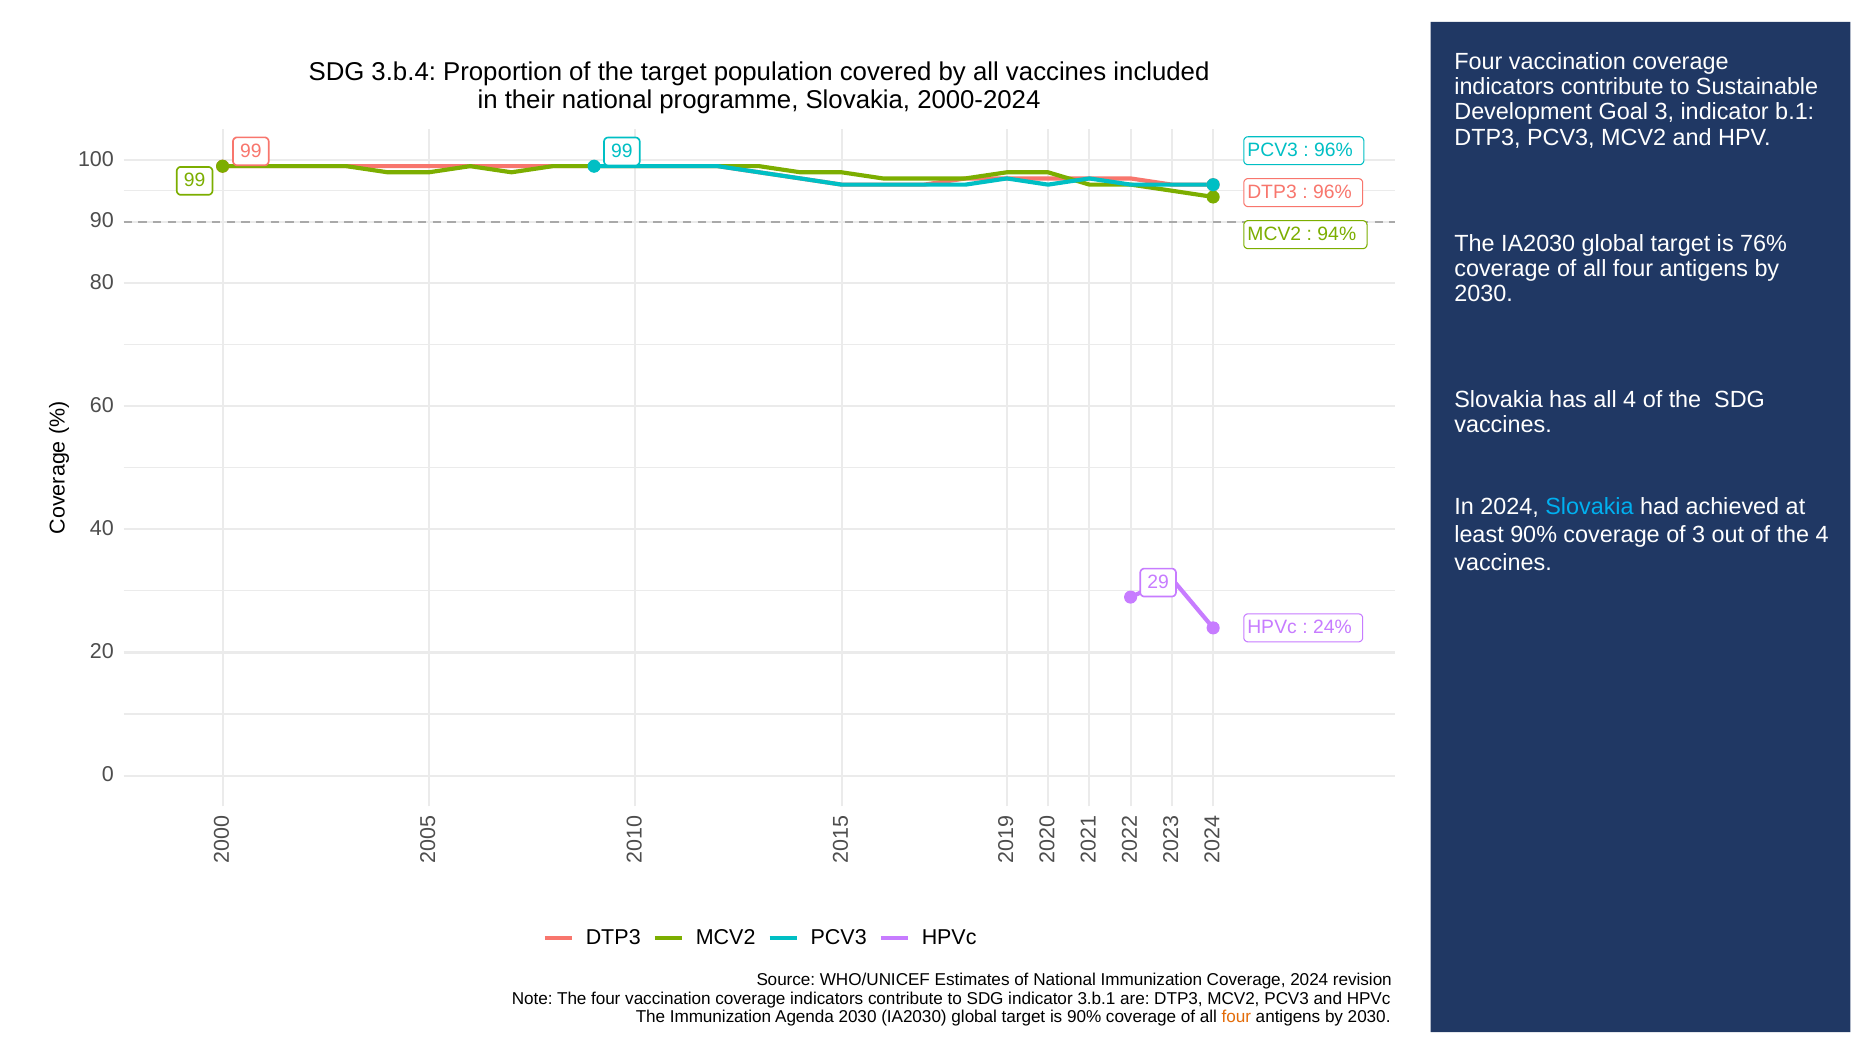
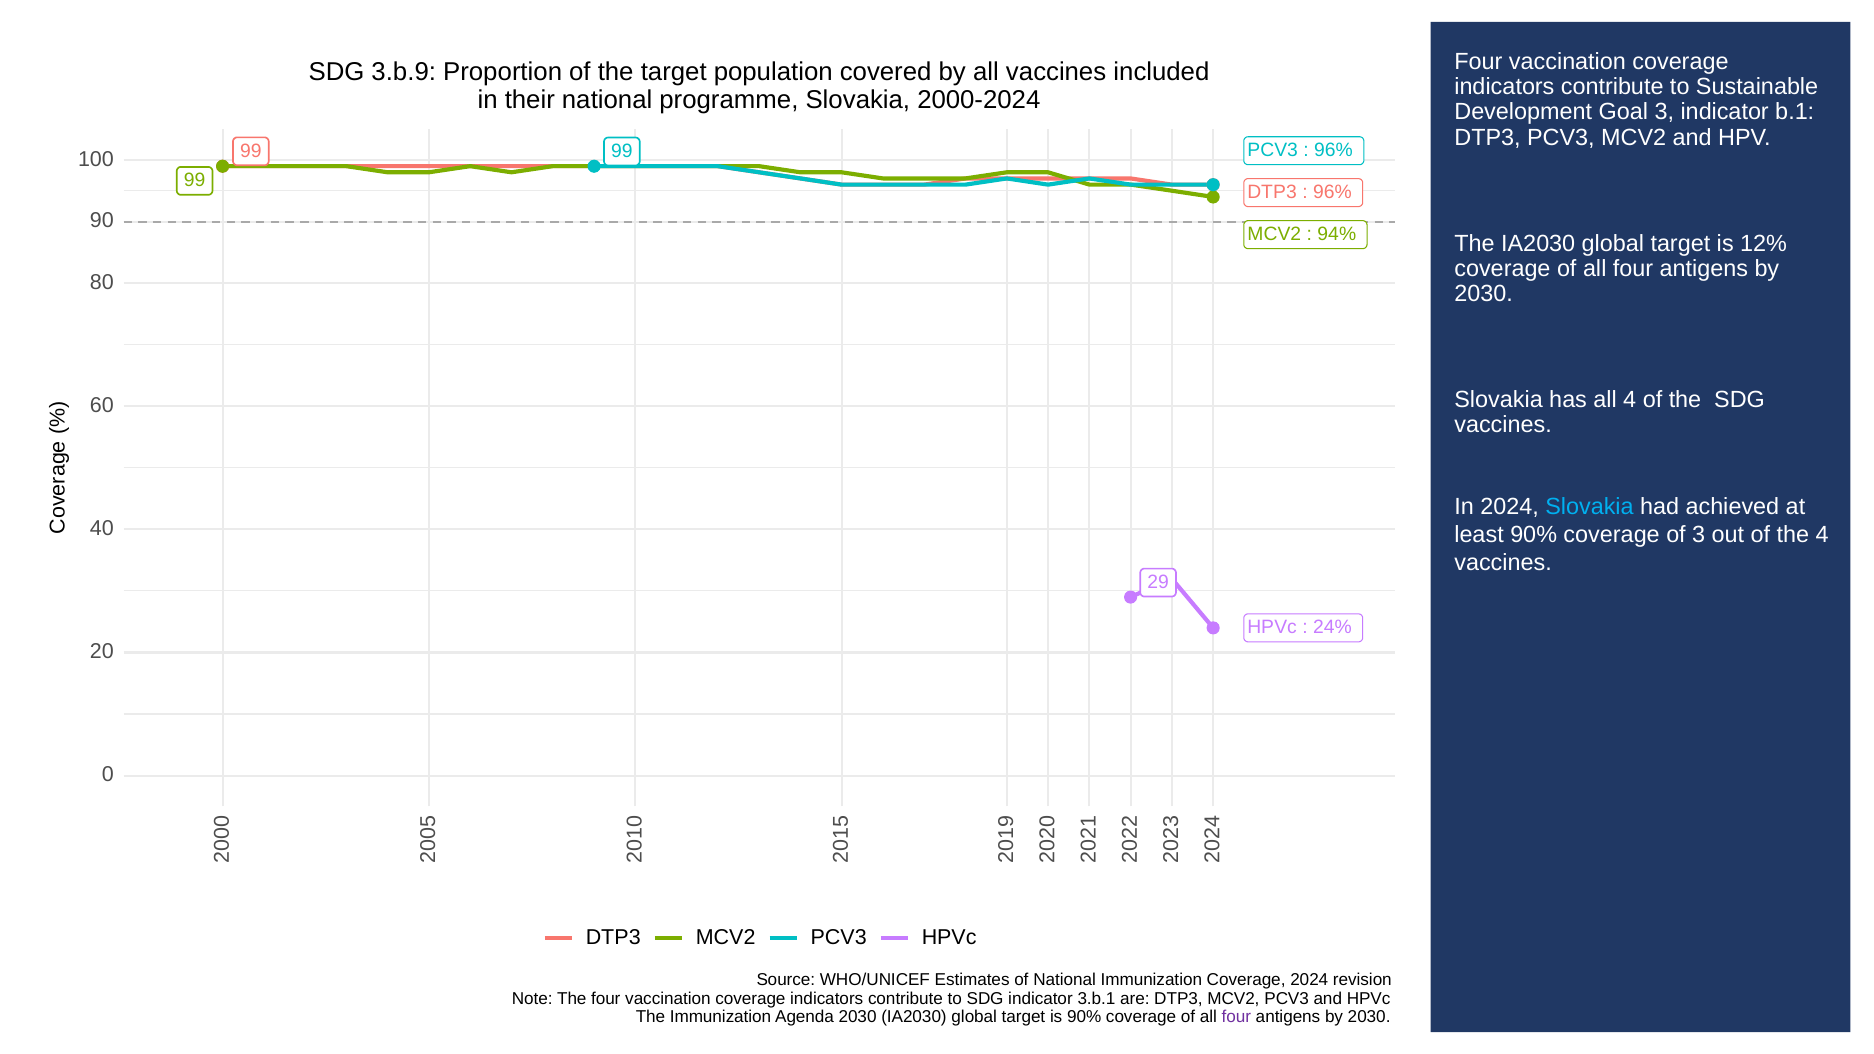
3.b.4: 3.b.4 -> 3.b.9 (404, 72)
76%: 76% -> 12% (1764, 243)
four colour: orange -> purple (1236, 1017)
